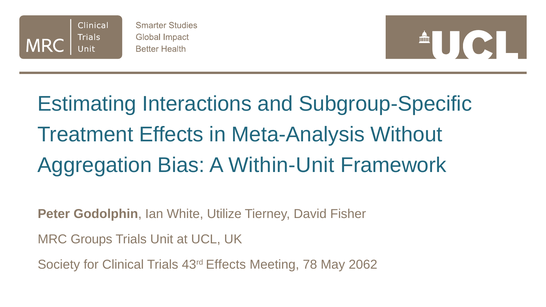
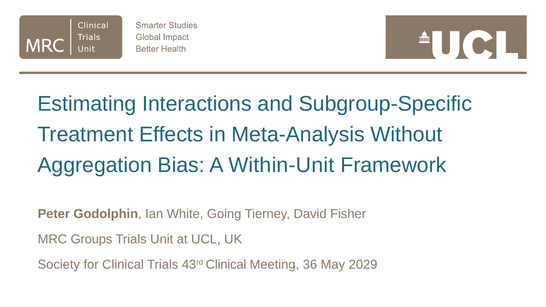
Utilize: Utilize -> Going (224, 214)
43rd Effects: Effects -> Clinical (226, 265)
78: 78 -> 36 (310, 265)
2062: 2062 -> 2029 (363, 265)
